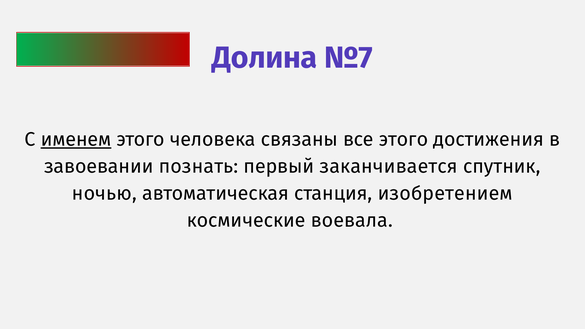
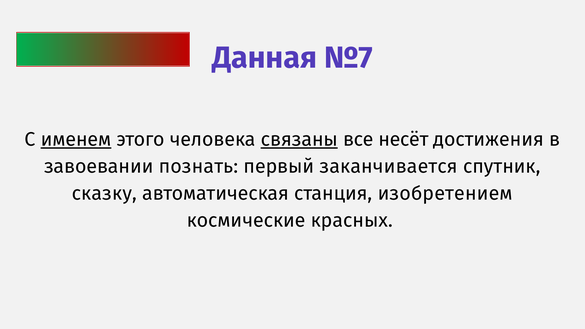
Долина: Долина -> Данная (265, 58)
связаны underline: none -> present (299, 140)
все этого: этого -> несёт (403, 140)
ночью: ночью -> сказку (104, 193)
воевала: воевала -> красных (352, 220)
